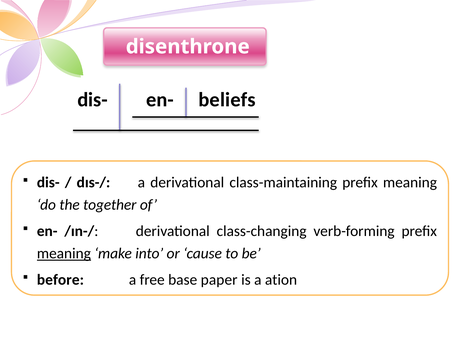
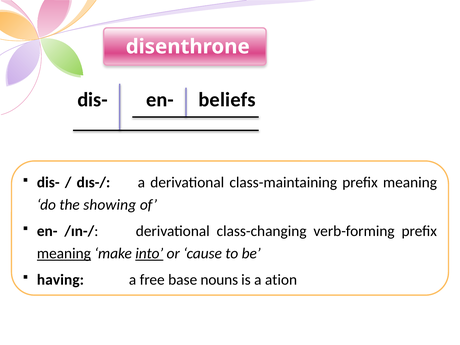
together: together -> showing (110, 205)
into underline: none -> present (149, 253)
before: before -> having (60, 280)
paper: paper -> nouns (219, 280)
